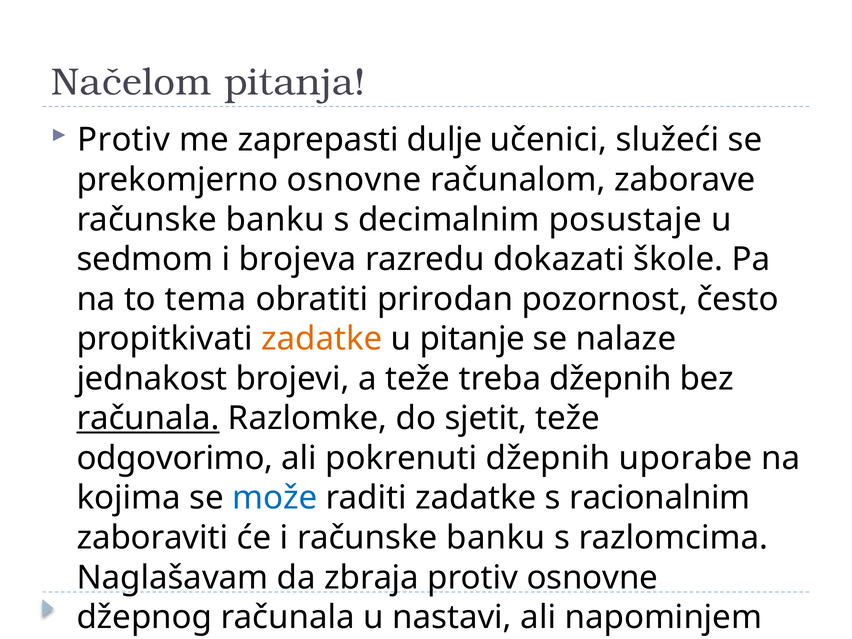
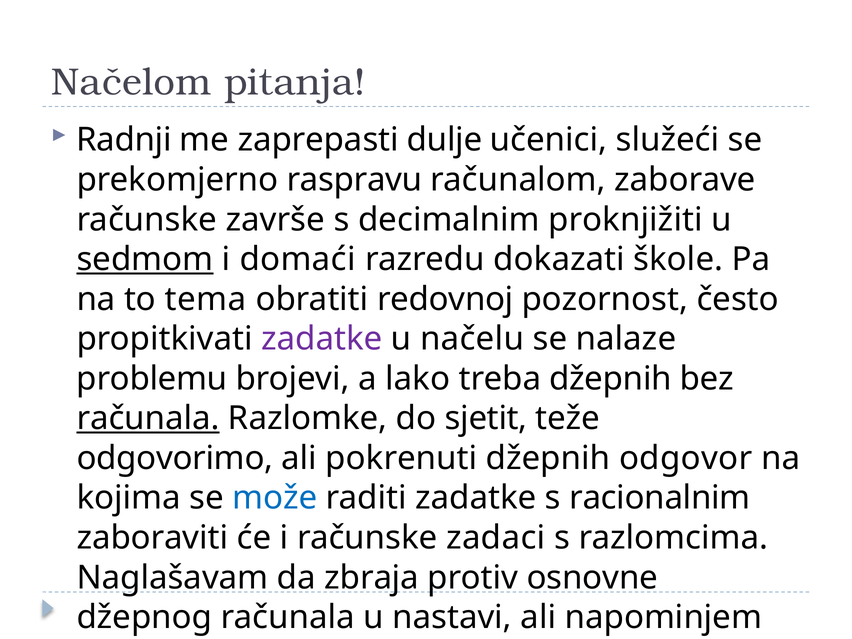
Protiv: Protiv -> Radnji (124, 140)
prekomjerno osnovne: osnovne -> raspravu (355, 180)
banku: banku -> završe (275, 220)
posustaje: posustaje -> proknjižiti (625, 220)
sedmom underline: none -> present (145, 259)
brojeva: brojeva -> domaći (298, 259)
prirodan: prirodan -> redovnoj (445, 299)
zadatke colour: orange -> purple (322, 339)
pitanje: pitanje -> načelu (472, 339)
jednakost: jednakost -> problemu (152, 379)
a teže: teže -> lako (418, 379)
uporabe: uporabe -> odgovor (686, 458)
i računske banku: banku -> zadaci (496, 538)
